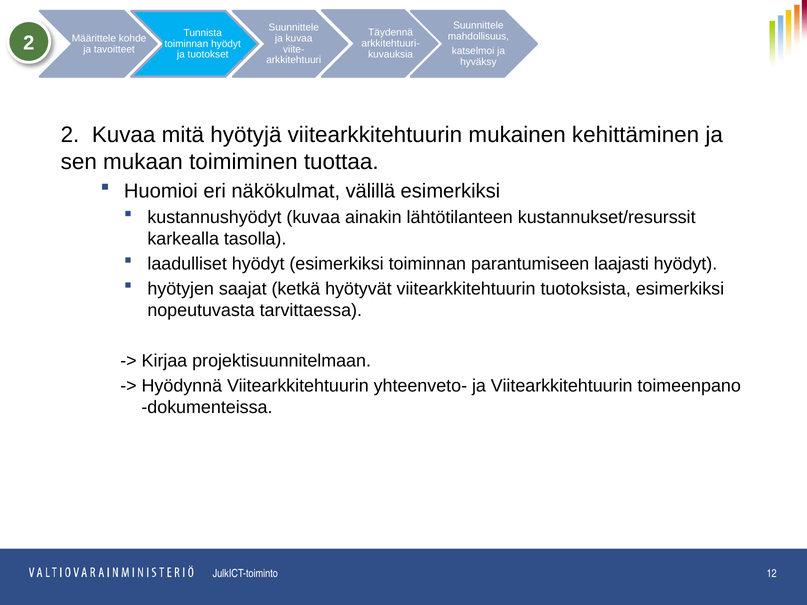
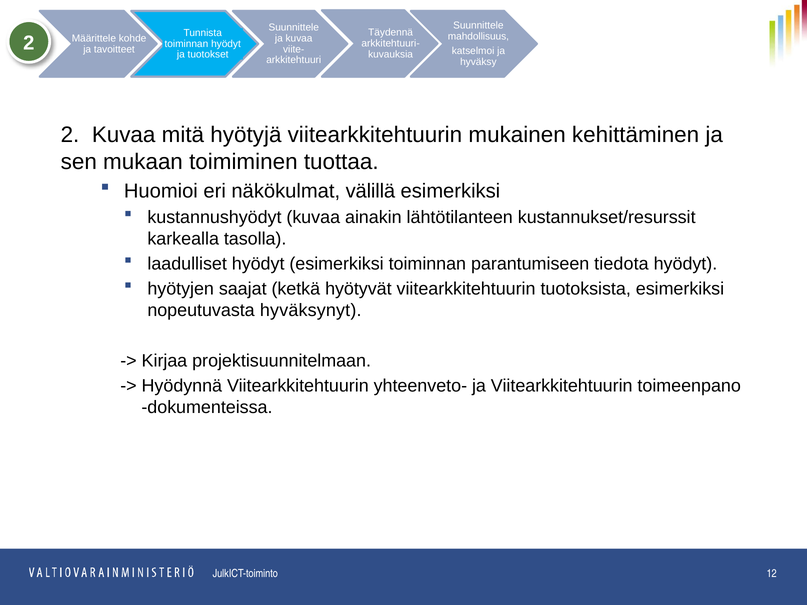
laajasti: laajasti -> tiedota (621, 264)
tarvittaessa: tarvittaessa -> hyväksynyt (311, 311)
